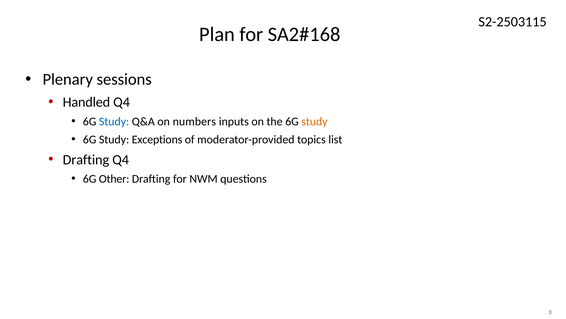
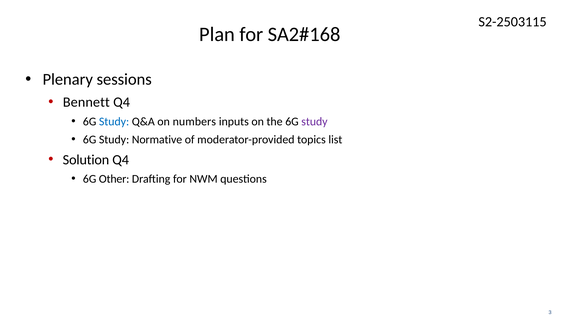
Handled: Handled -> Bennett (86, 102)
study colour: orange -> purple (314, 121)
Exceptions: Exceptions -> Normative (157, 139)
Drafting: Drafting -> Solution (86, 159)
